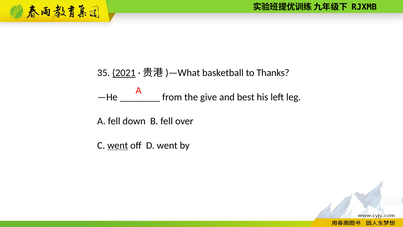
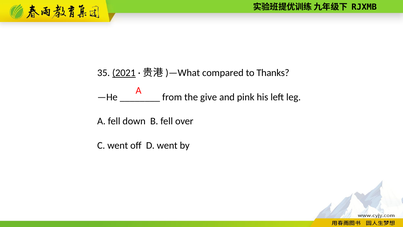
basketball: basketball -> compared (223, 73)
best: best -> pink (246, 97)
went underline: present -> none (118, 145)
